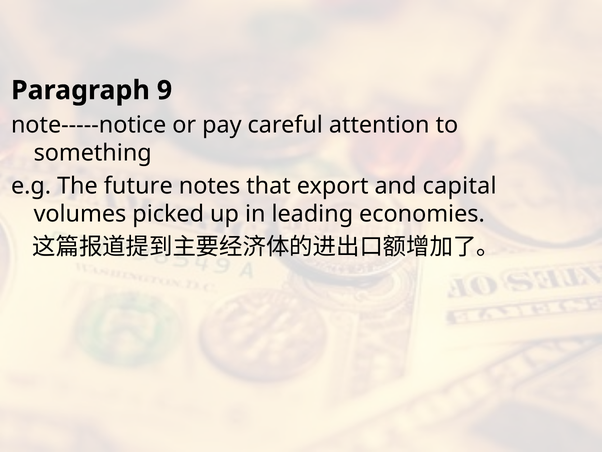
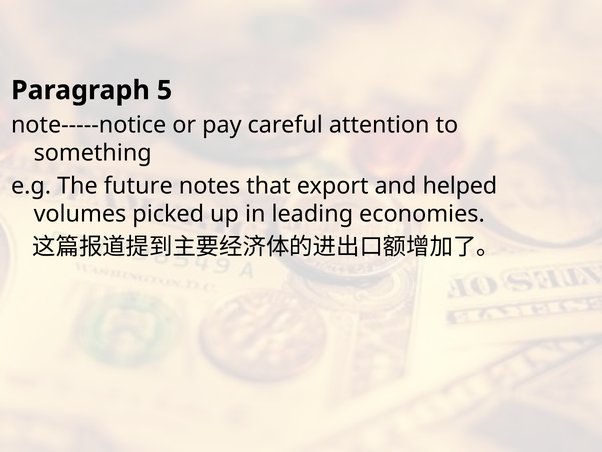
9: 9 -> 5 (164, 90)
capital: capital -> helped (460, 186)
